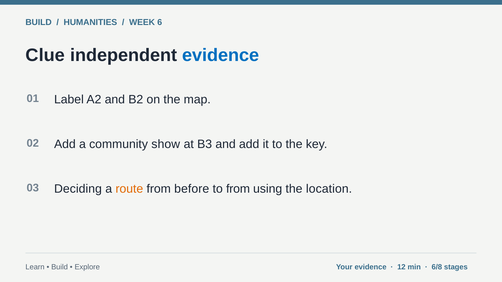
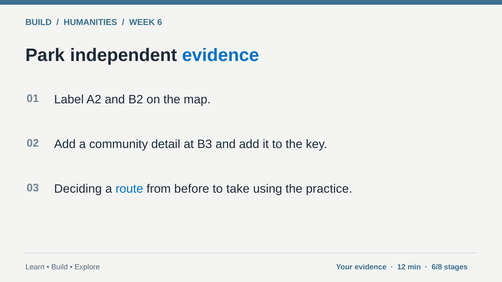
Clue: Clue -> Park (45, 55)
show: show -> detail (166, 144)
route colour: orange -> blue (129, 189)
to from: from -> take (238, 189)
location: location -> practice (329, 189)
